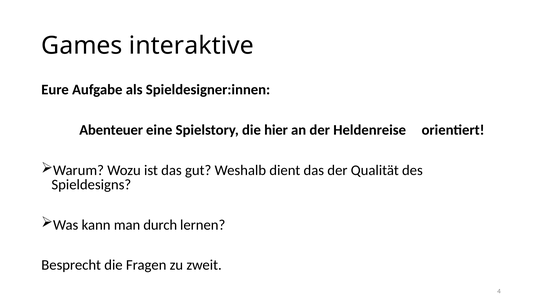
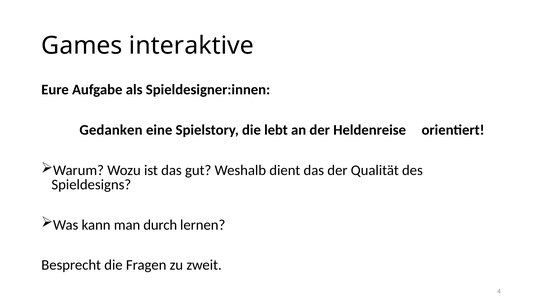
Abenteuer: Abenteuer -> Gedanken (111, 130)
hier: hier -> lebt (276, 130)
